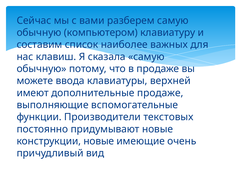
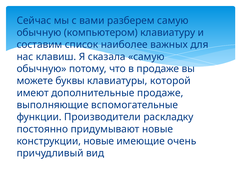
ввода: ввода -> буквы (70, 81)
верхней: верхней -> которой (170, 81)
текстовых: текстовых -> раскладку (168, 117)
